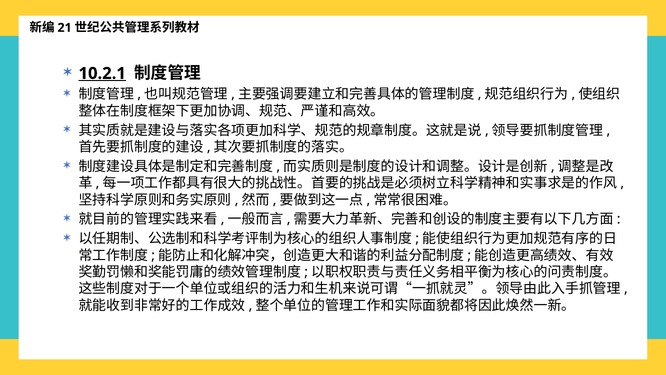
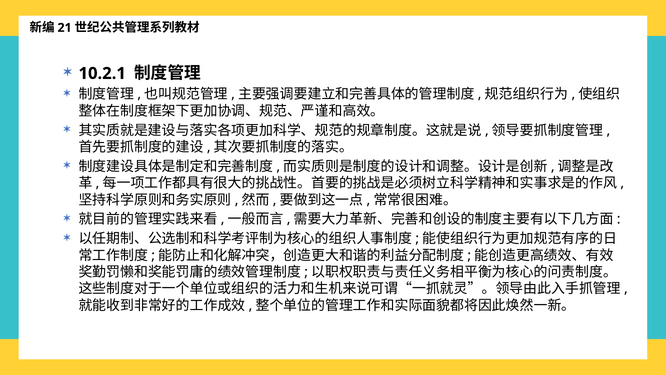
10.2.1 underline: present -> none (102, 73)
